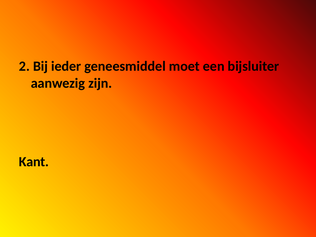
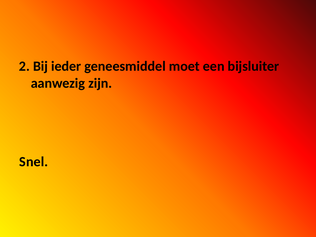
Kant: Kant -> Snel (34, 162)
